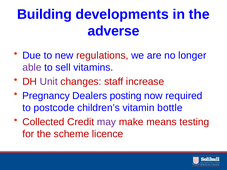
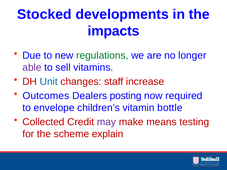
Building: Building -> Stocked (44, 14)
adverse: adverse -> impacts (114, 31)
regulations colour: red -> green (102, 55)
Unit colour: purple -> blue (49, 82)
Pregnancy: Pregnancy -> Outcomes (46, 96)
postcode: postcode -> envelope (54, 108)
licence: licence -> explain (108, 134)
